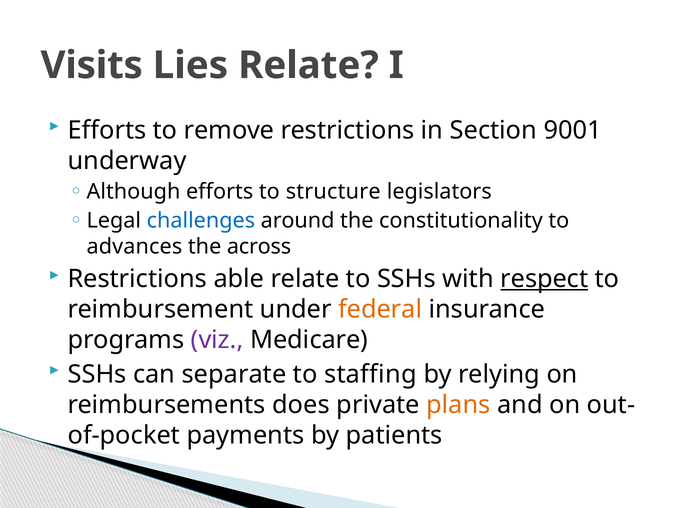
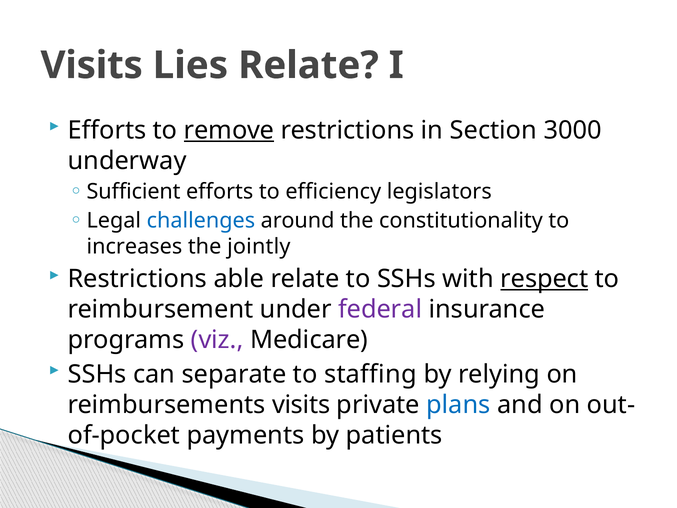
remove underline: none -> present (229, 130)
9001: 9001 -> 3000 (573, 130)
Although: Although -> Sufficient (134, 192)
structure: structure -> efficiency (333, 192)
advances: advances -> increases (134, 247)
across: across -> jointly (259, 247)
federal colour: orange -> purple (380, 309)
reimbursements does: does -> visits (301, 404)
plans colour: orange -> blue (458, 404)
